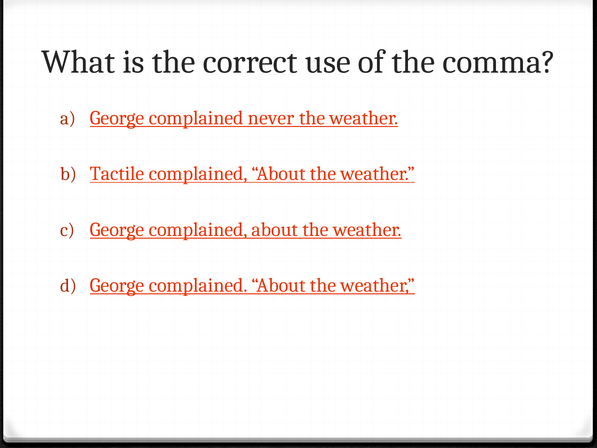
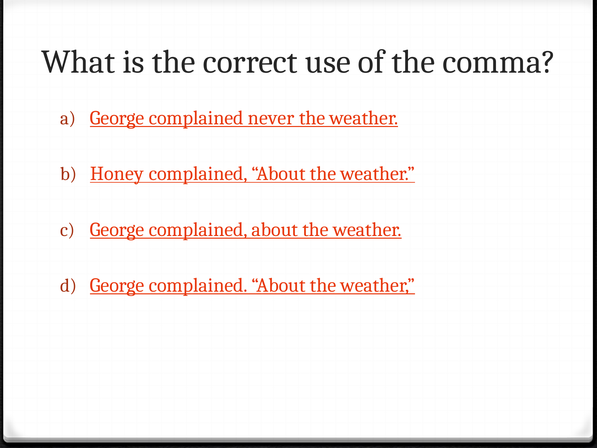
Tactile: Tactile -> Honey (117, 174)
